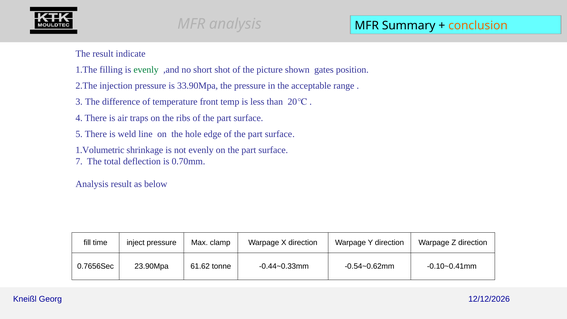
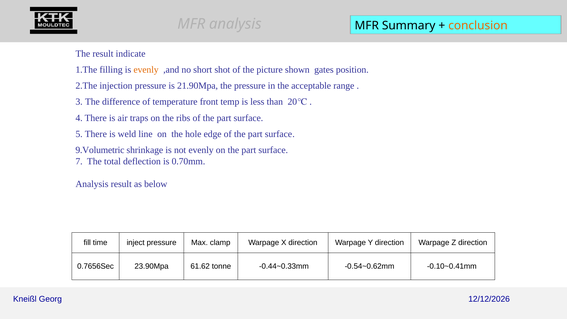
evenly colour: green -> orange (146, 70)
33.90Mpa: 33.90Mpa -> 21.90Mpa (198, 86)
1.Volumetric: 1.Volumetric -> 9.Volumetric (100, 150)
